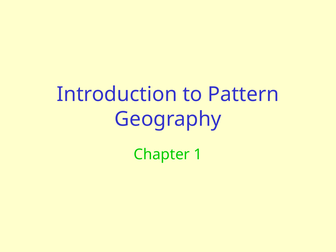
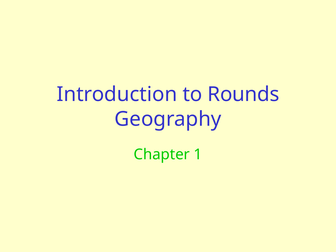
Pattern: Pattern -> Rounds (243, 94)
